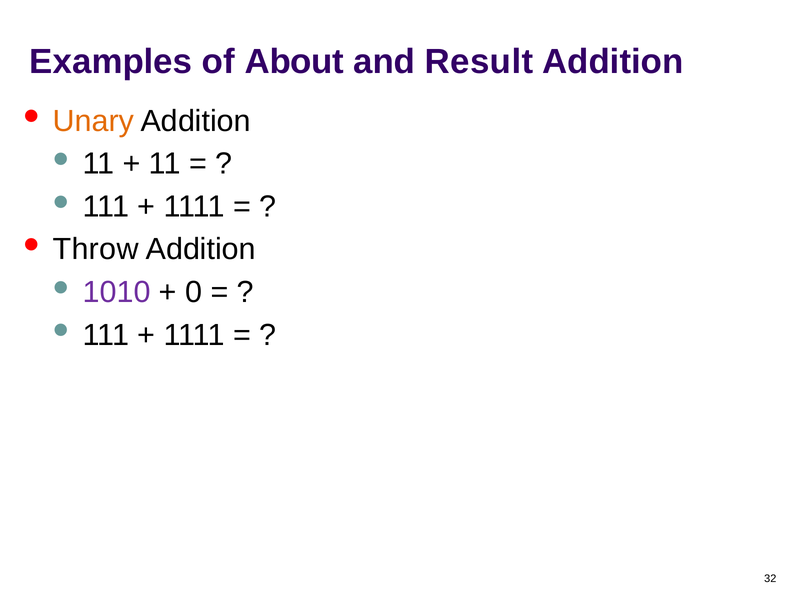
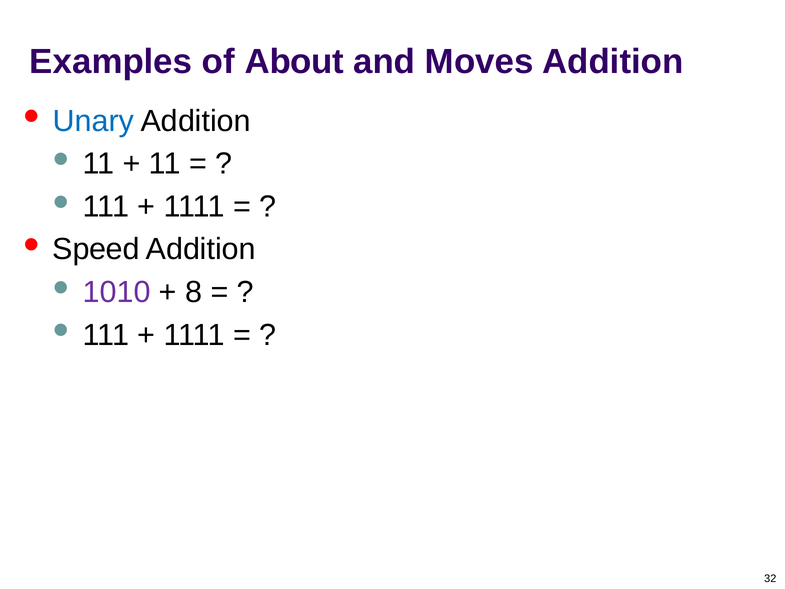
Result: Result -> Moves (479, 62)
Unary colour: orange -> blue (93, 121)
Throw: Throw -> Speed (96, 249)
0: 0 -> 8 (194, 292)
